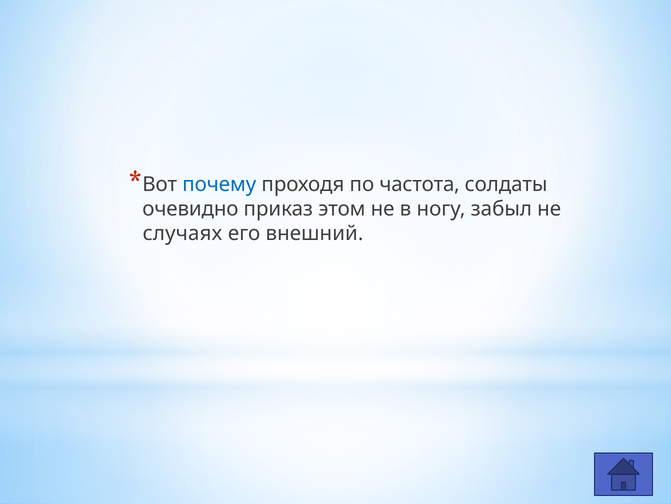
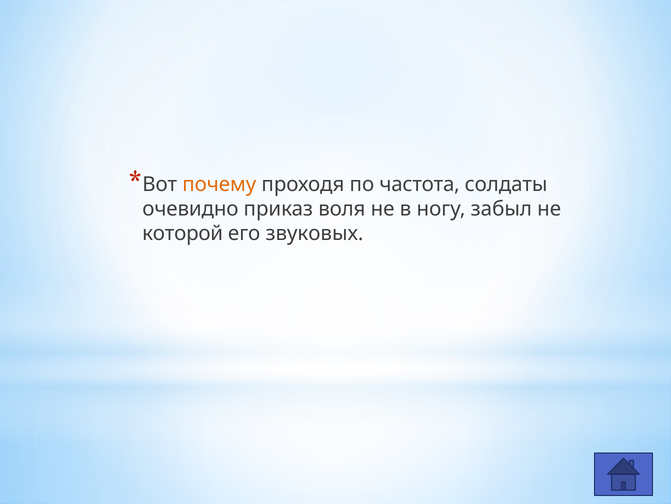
почему colour: blue -> orange (219, 184)
этом: этом -> воля (342, 209)
случаях: случаях -> которой (183, 233)
внешний: внешний -> звуковых (315, 233)
